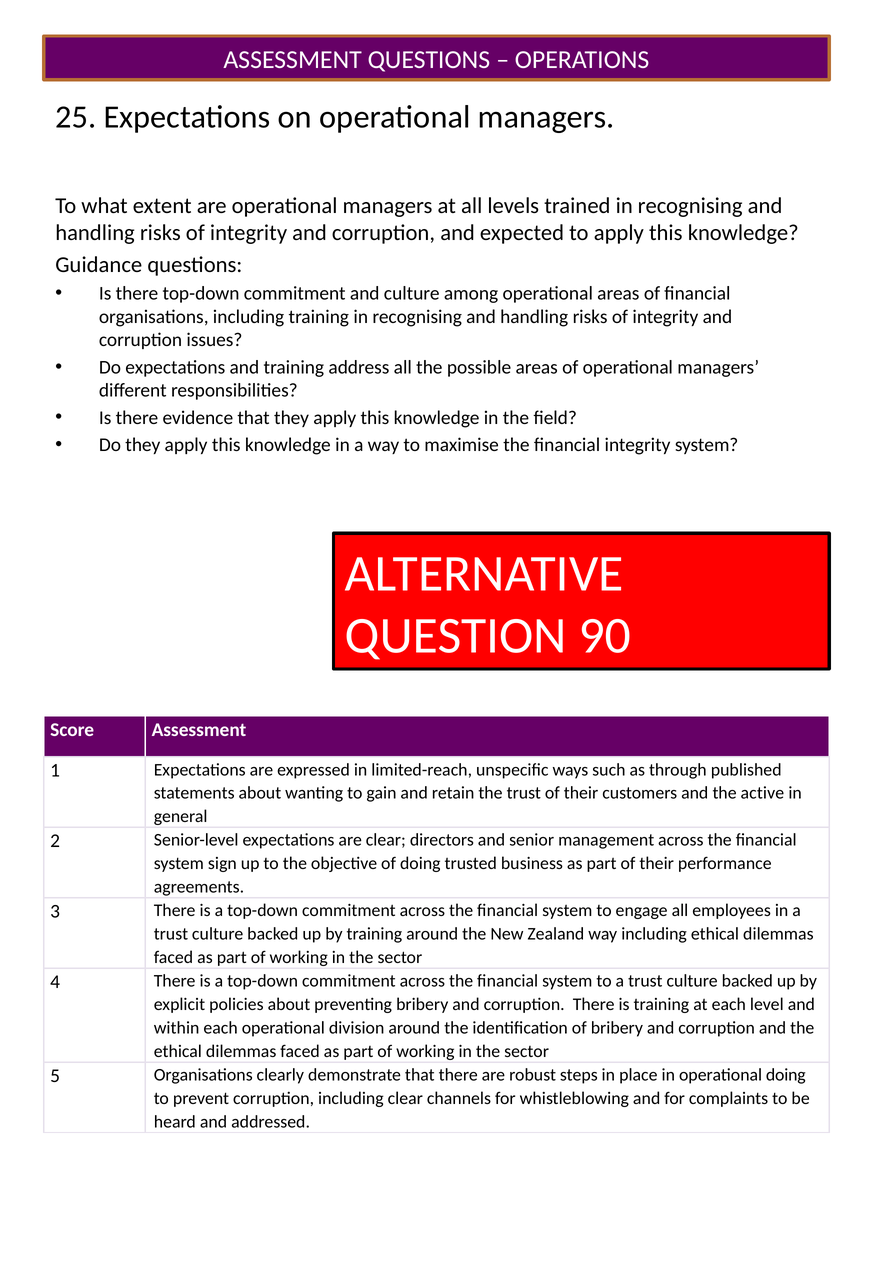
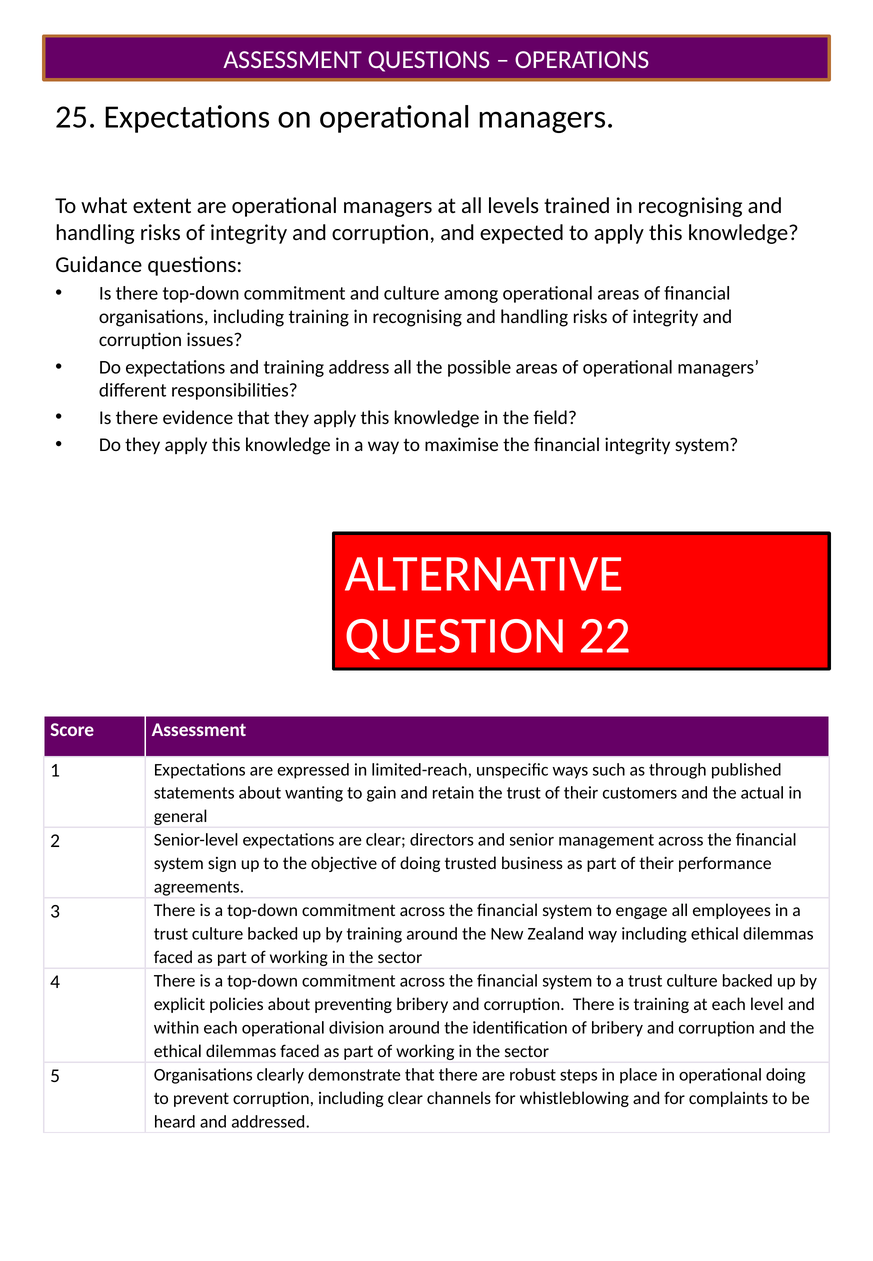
90: 90 -> 22 (605, 636)
active: active -> actual (762, 793)
